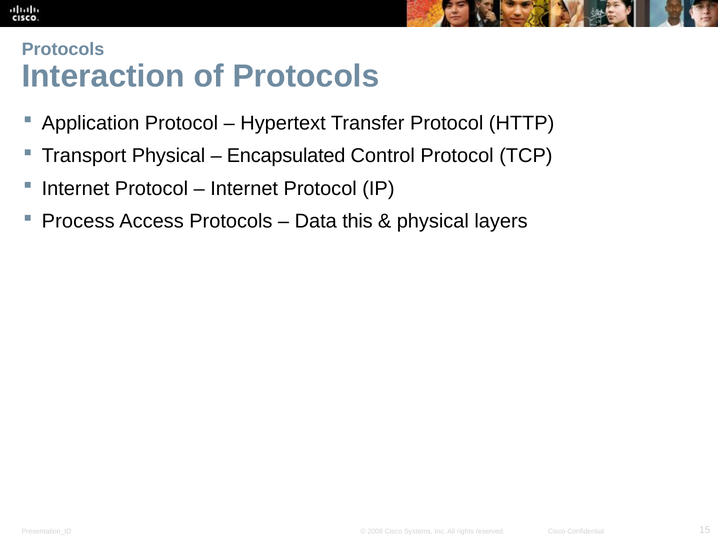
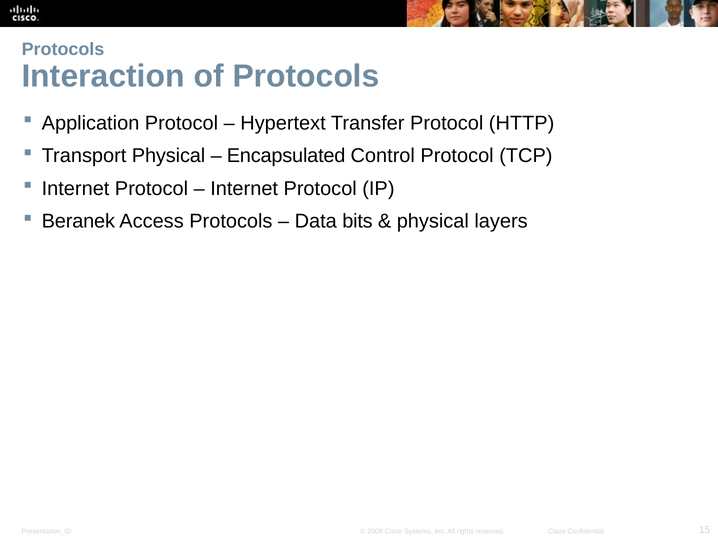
Process: Process -> Beranek (78, 221)
this: this -> bits (357, 221)
